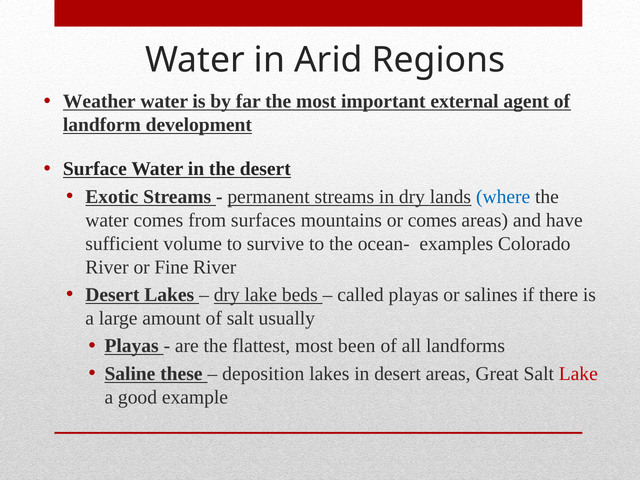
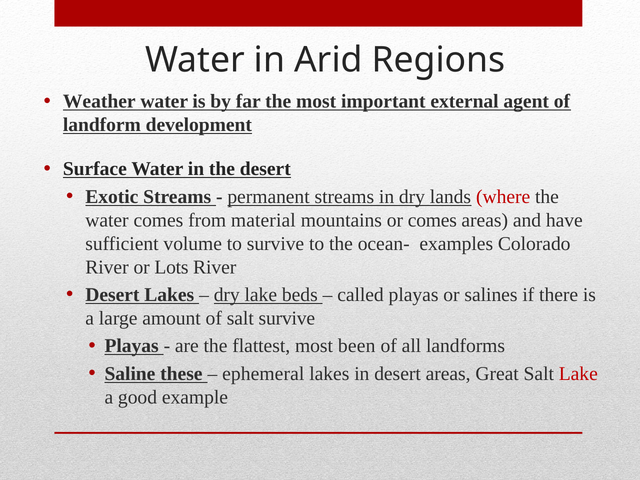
where colour: blue -> red (503, 197)
surfaces: surfaces -> material (263, 220)
Fine: Fine -> Lots (171, 267)
salt usually: usually -> survive (287, 318)
deposition: deposition -> ephemeral (263, 374)
